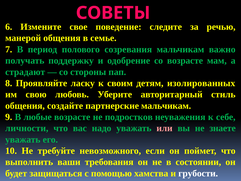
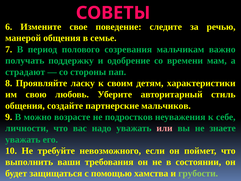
со возрасте: возрасте -> времени (185, 61)
изолированных: изолированных -> характеристики (201, 83)
партнерские мальчикам: мальчикам -> мальчиков (166, 106)
любые: любые -> можно (38, 117)
грубости colour: white -> light green (198, 173)
